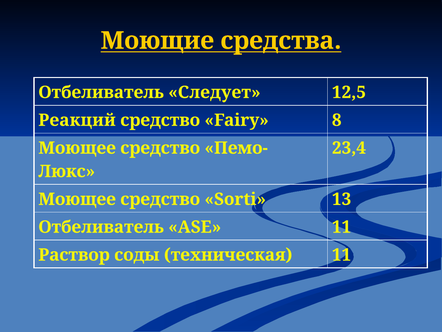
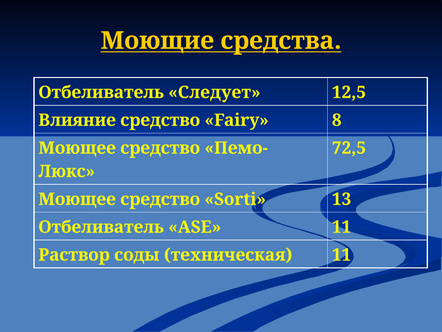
Реакций: Реакций -> Влияние (77, 120)
23,4: 23,4 -> 72,5 (349, 148)
